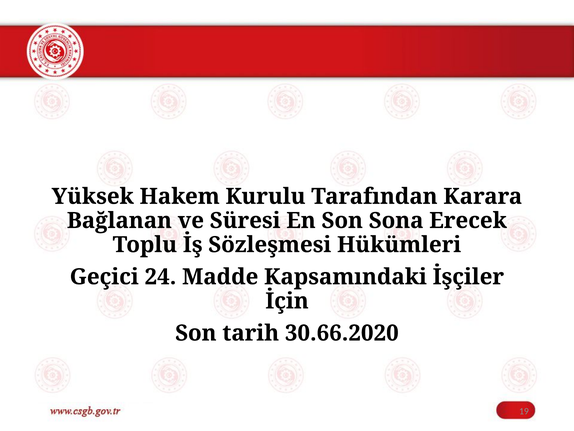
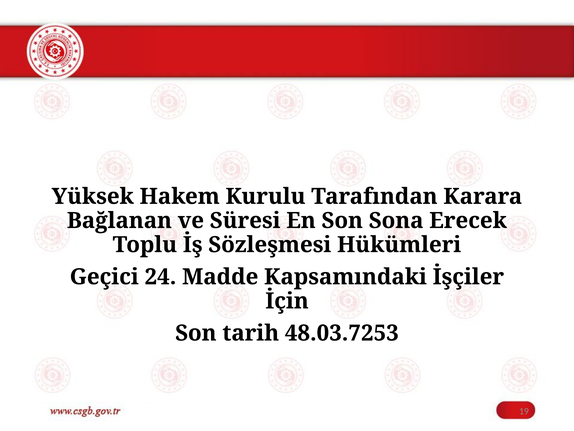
30.66.2020: 30.66.2020 -> 48.03.7253 (342, 333)
